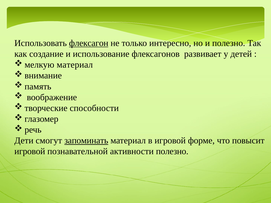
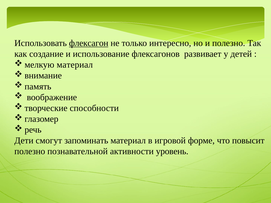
запоминать underline: present -> none (86, 141)
игровой: игровой -> полезно (30, 152)
активности полезно: полезно -> уровень (172, 152)
